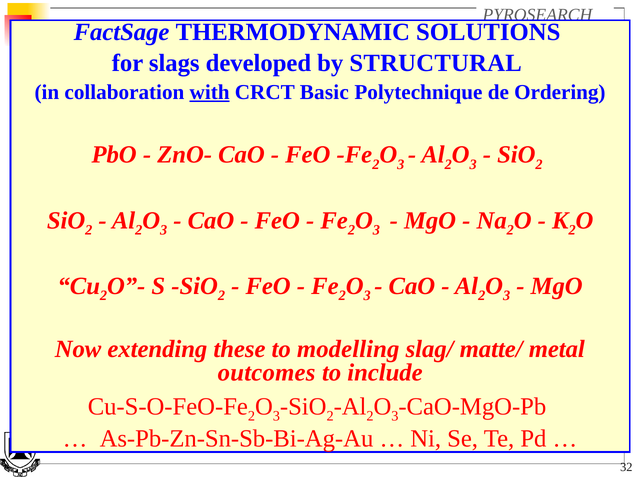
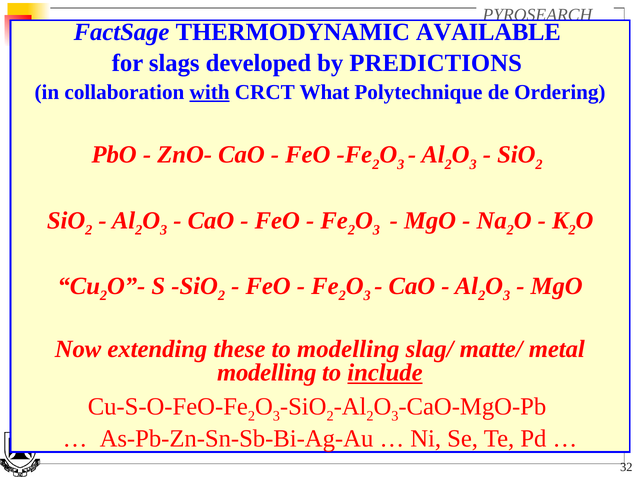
SOLUTIONS: SOLUTIONS -> AVAILABLE (488, 32)
STRUCTURAL: STRUCTURAL -> PREDICTIONS (436, 63)
Basic: Basic -> What (325, 92)
outcomes: outcomes -> modelling (267, 372)
include underline: none -> present (385, 372)
